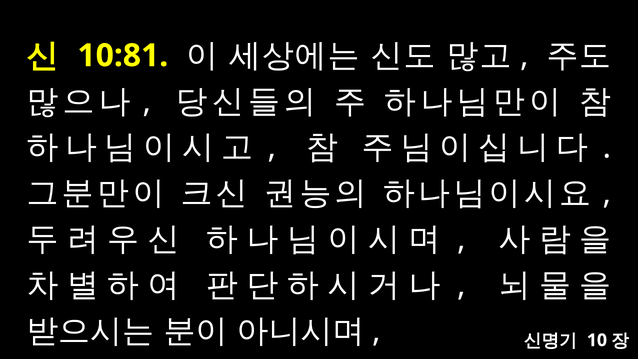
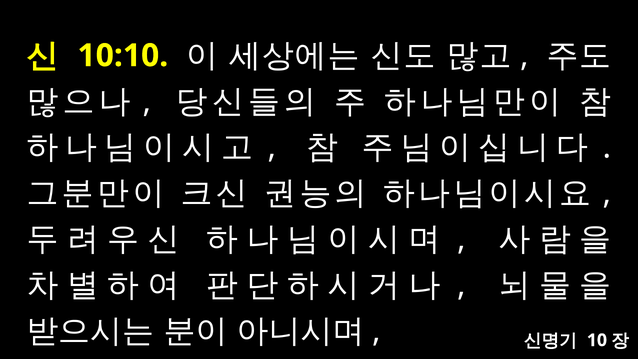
10:81: 10:81 -> 10:10 (123, 56)
